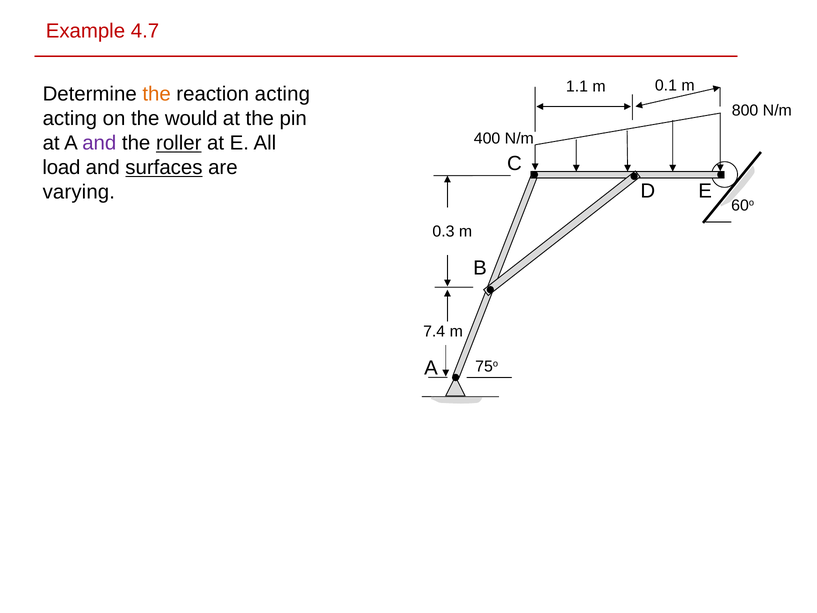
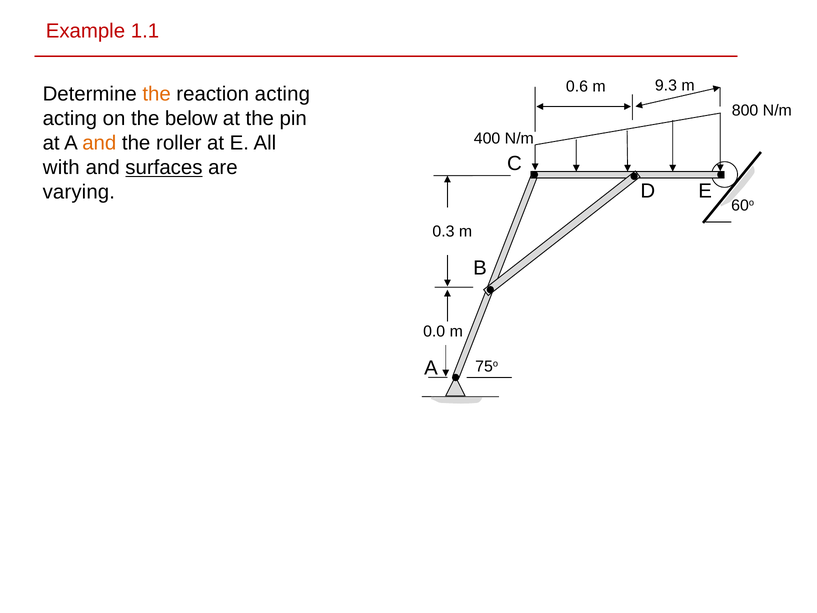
4.7: 4.7 -> 1.1 (145, 31)
1.1: 1.1 -> 0.6 (577, 86)
0.1: 0.1 -> 9.3 (666, 85)
would: would -> below (191, 119)
and colour: purple -> orange (99, 143)
roller underline: present -> none (179, 143)
load: load -> with (61, 168)
7.4: 7.4 -> 0.0 (434, 331)
